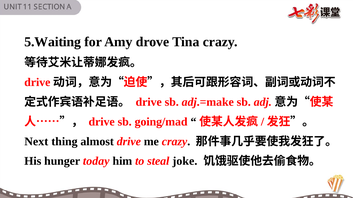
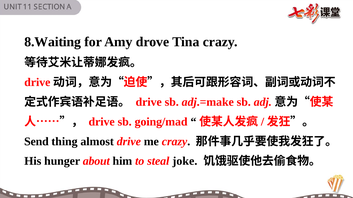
5.Waiting: 5.Waiting -> 8.Waiting (53, 42)
Next: Next -> Send (36, 142)
today: today -> about (96, 162)
